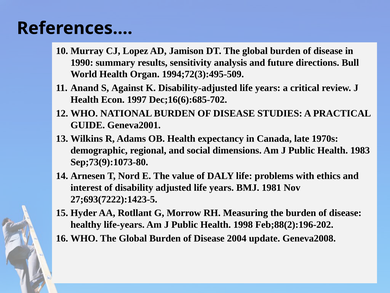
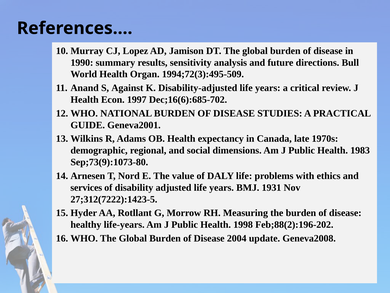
interest: interest -> services (86, 187)
1981: 1981 -> 1931 (271, 187)
27;693(7222):1423-5: 27;693(7222):1423-5 -> 27;312(7222):1423-5 (114, 199)
